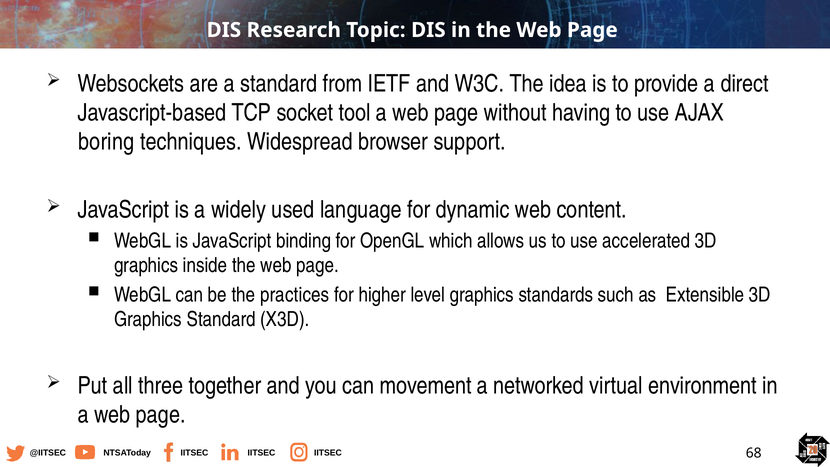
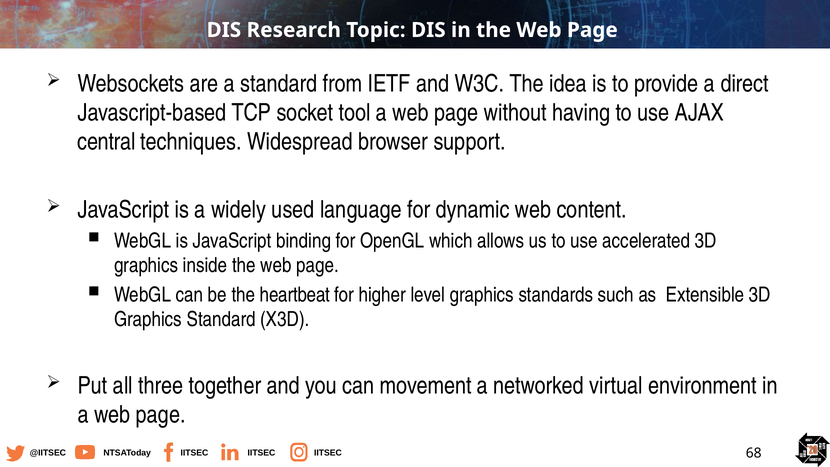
boring: boring -> central (106, 142)
practices: practices -> heartbeat (295, 295)
